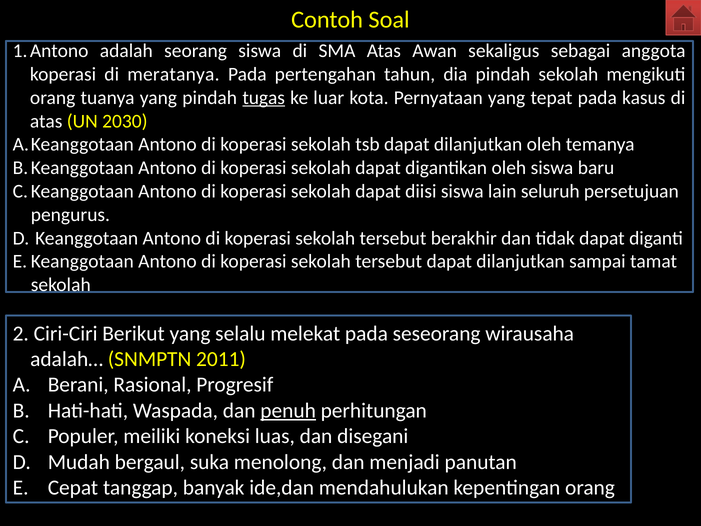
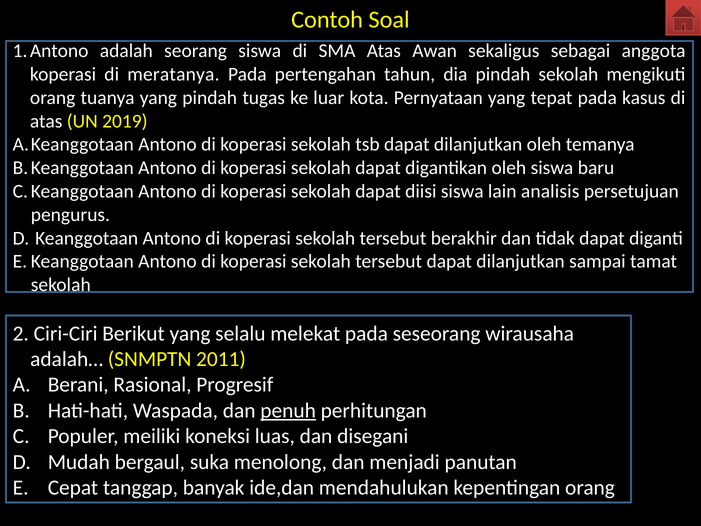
tugas underline: present -> none (264, 98)
2030: 2030 -> 2019 (125, 121)
seluruh: seluruh -> analisis (550, 191)
